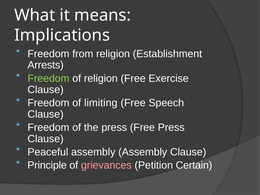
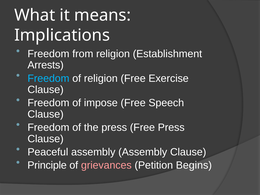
Freedom colour: light green -> light blue (48, 78)
limiting: limiting -> impose (101, 103)
Certain: Certain -> Begins (194, 165)
